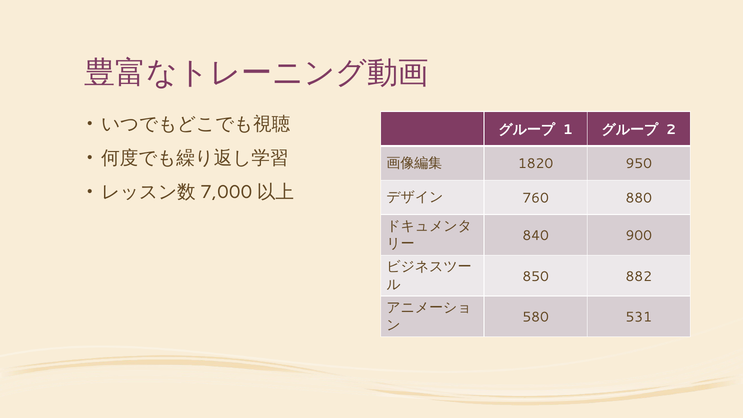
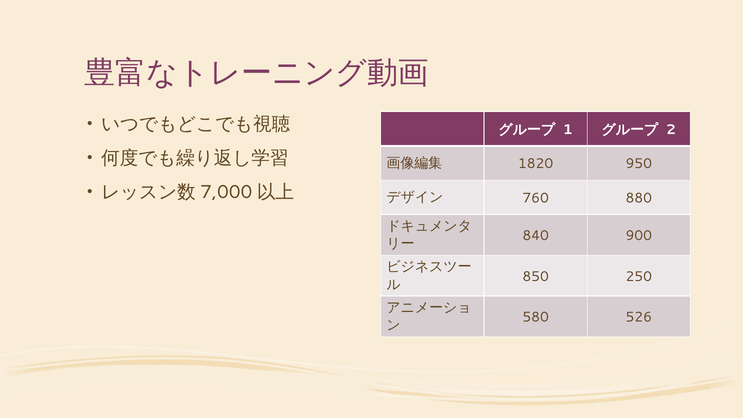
882: 882 -> 250 (639, 276)
531: 531 -> 526 (639, 317)
